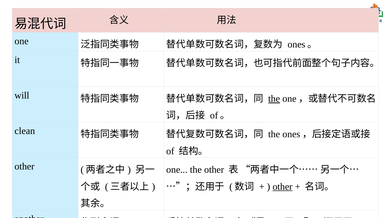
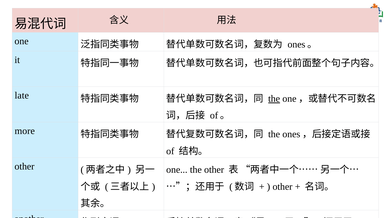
will: will -> late (22, 96)
clean: clean -> more (25, 131)
other underline: present -> none (283, 187)
